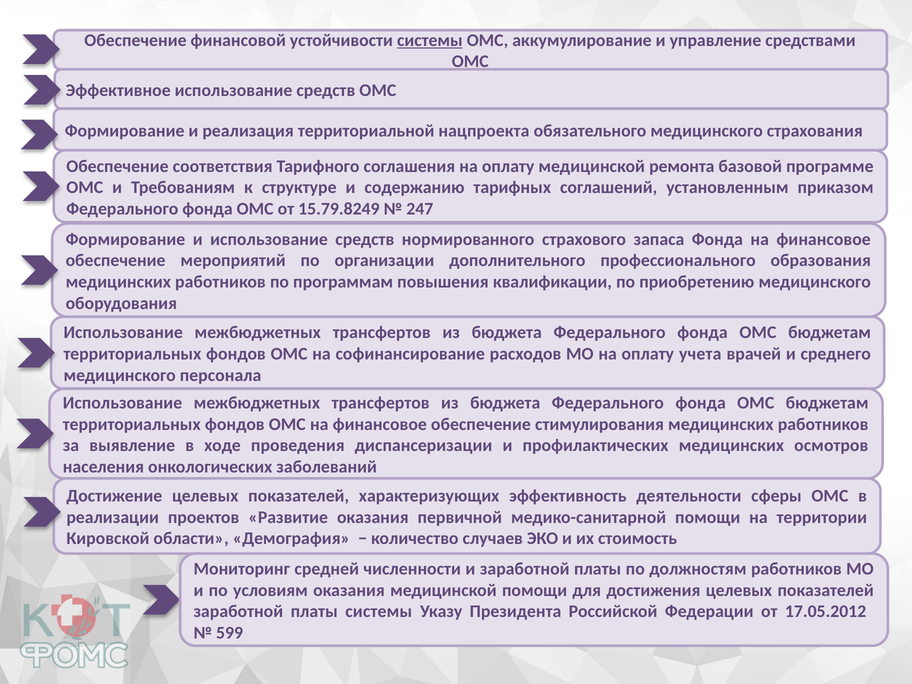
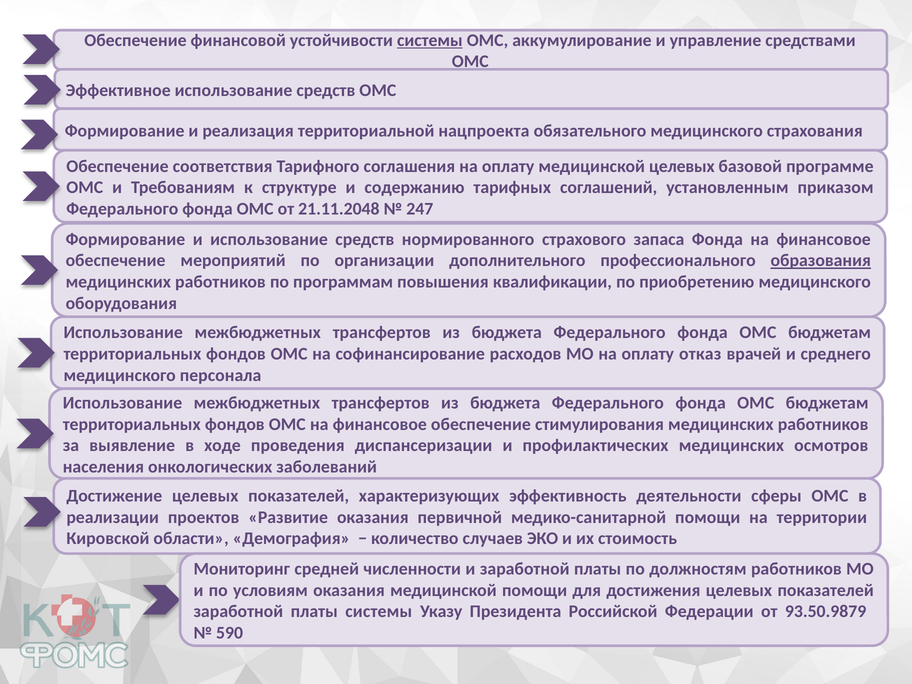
медицинской ремонта: ремонта -> целевых (682, 166)
15.79.8249: 15.79.8249 -> 21.11.2048 (339, 209)
образования underline: none -> present (821, 261)
учета: учета -> отказ (700, 354)
17.05.2012: 17.05.2012 -> 93.50.9879 (826, 612)
599: 599 -> 590 (230, 633)
